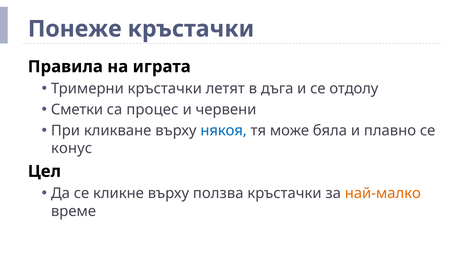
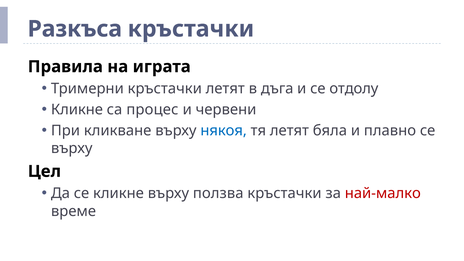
Понеже: Понеже -> Разкъса (75, 29)
Сметки: Сметки -> Кликне (77, 110)
тя може: може -> летят (289, 131)
конус: конус -> върху (72, 148)
най-малко colour: orange -> red (383, 193)
